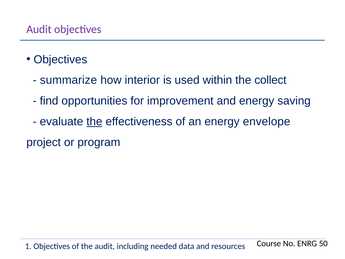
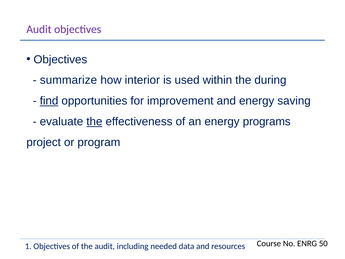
collect: collect -> during (270, 80)
find underline: none -> present (49, 101)
envelope: envelope -> programs (267, 122)
